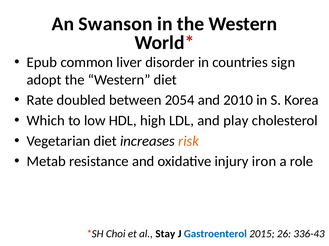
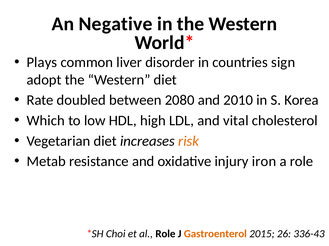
Swanson: Swanson -> Negative (116, 24)
Epub: Epub -> Plays (42, 62)
2054: 2054 -> 2080 (180, 100)
play: play -> vital (236, 121)
al Stay: Stay -> Role (165, 234)
Gastroenterol colour: blue -> orange (215, 234)
